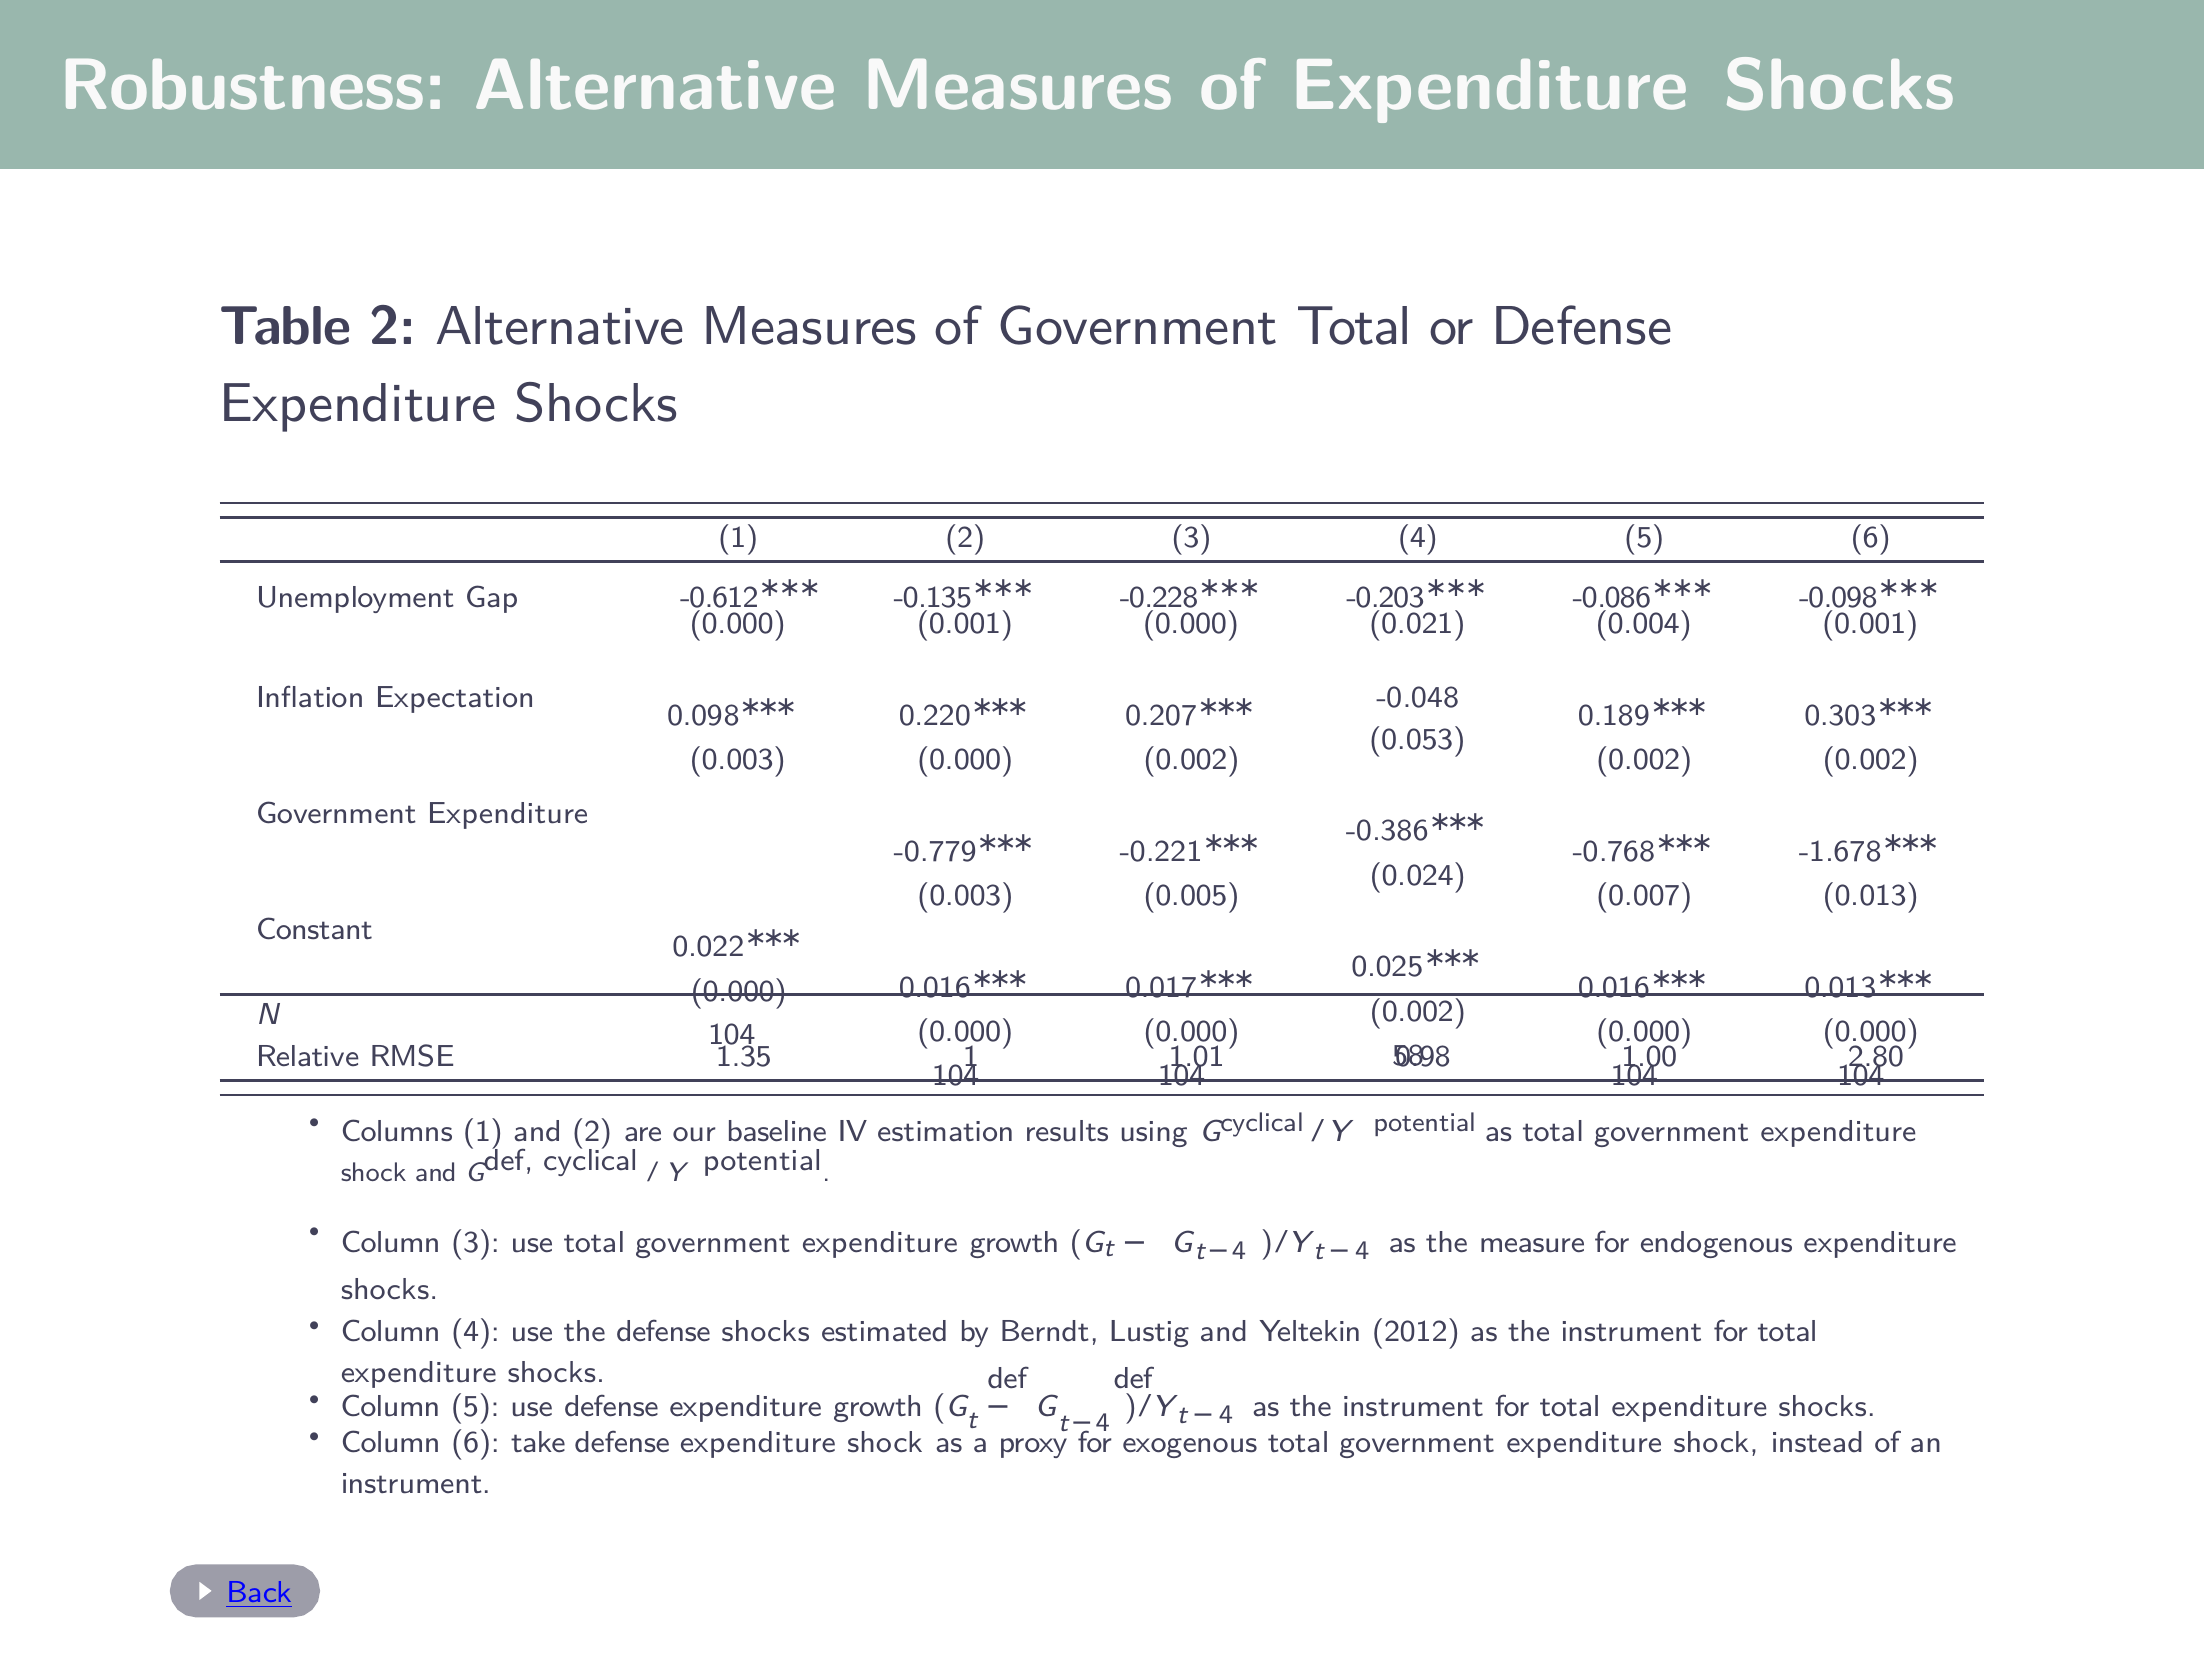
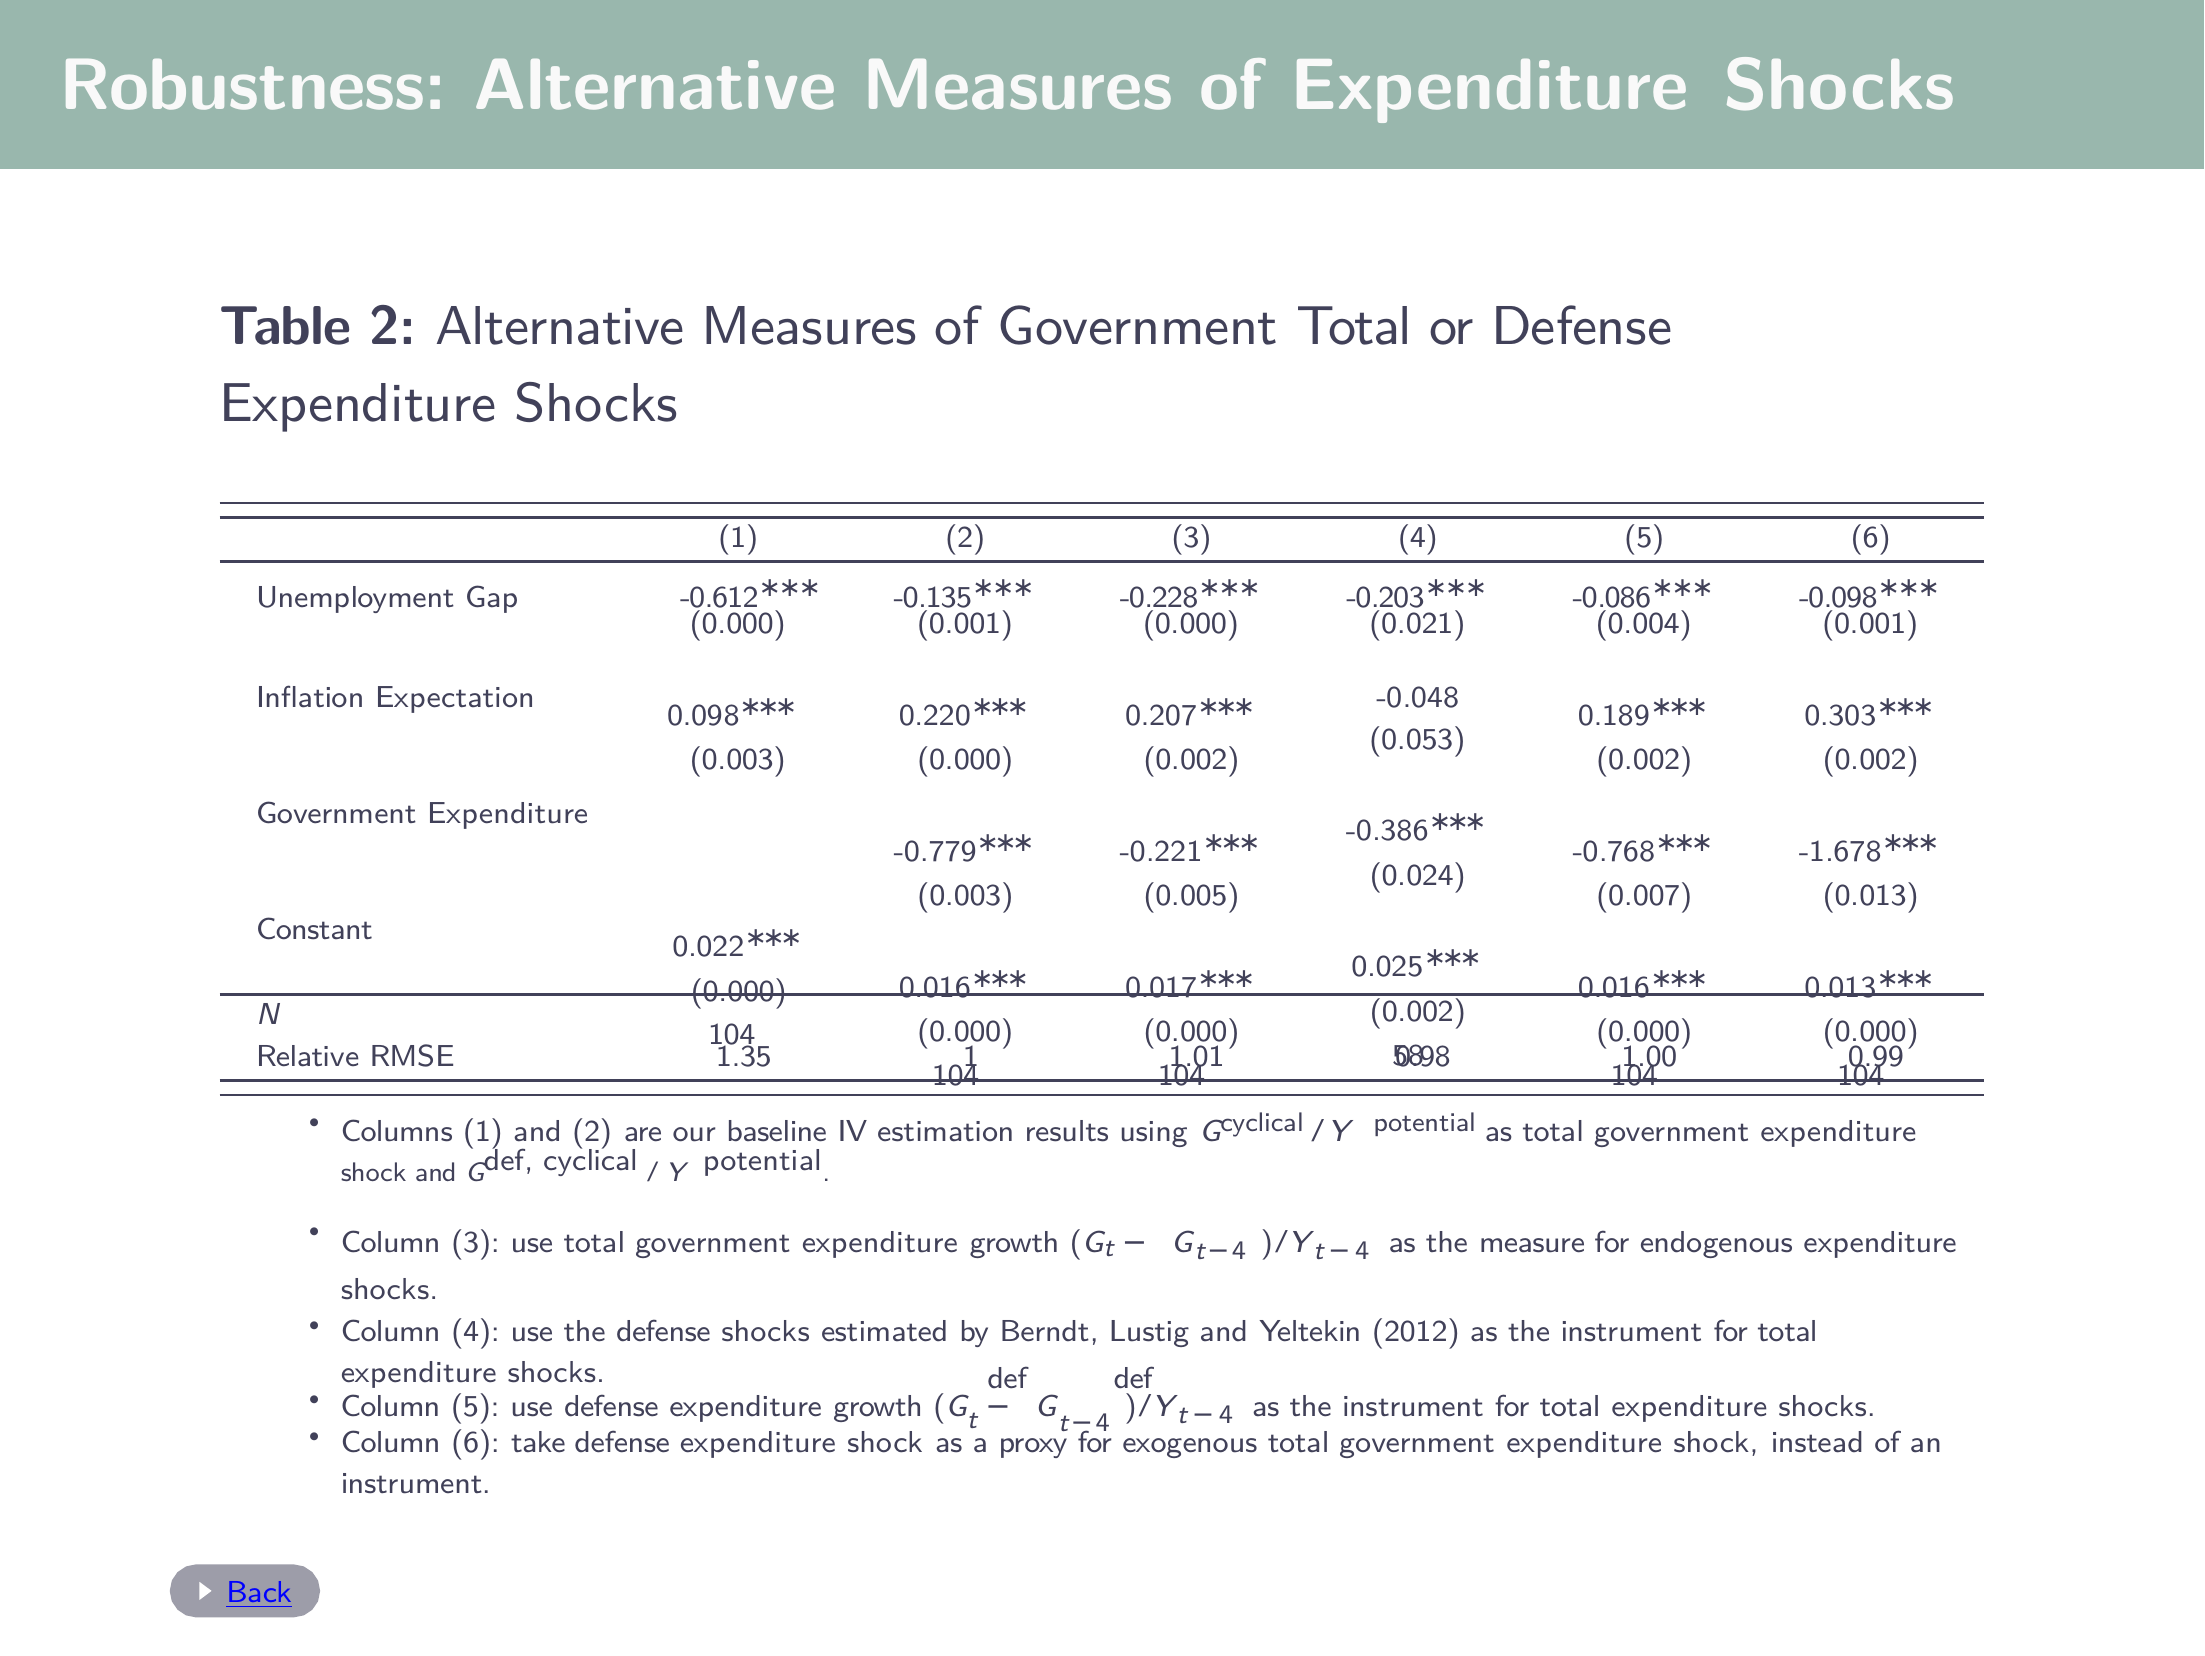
2.80: 2.80 -> 0.99 (1876, 1056)
